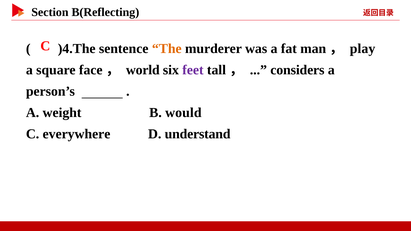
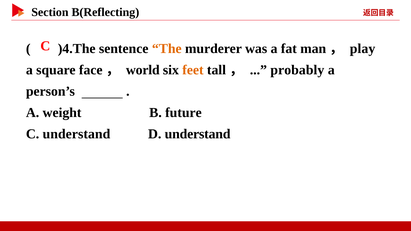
feet colour: purple -> orange (193, 70)
considers: considers -> probably (297, 70)
would: would -> future (183, 113)
C everywhere: everywhere -> understand (76, 134)
